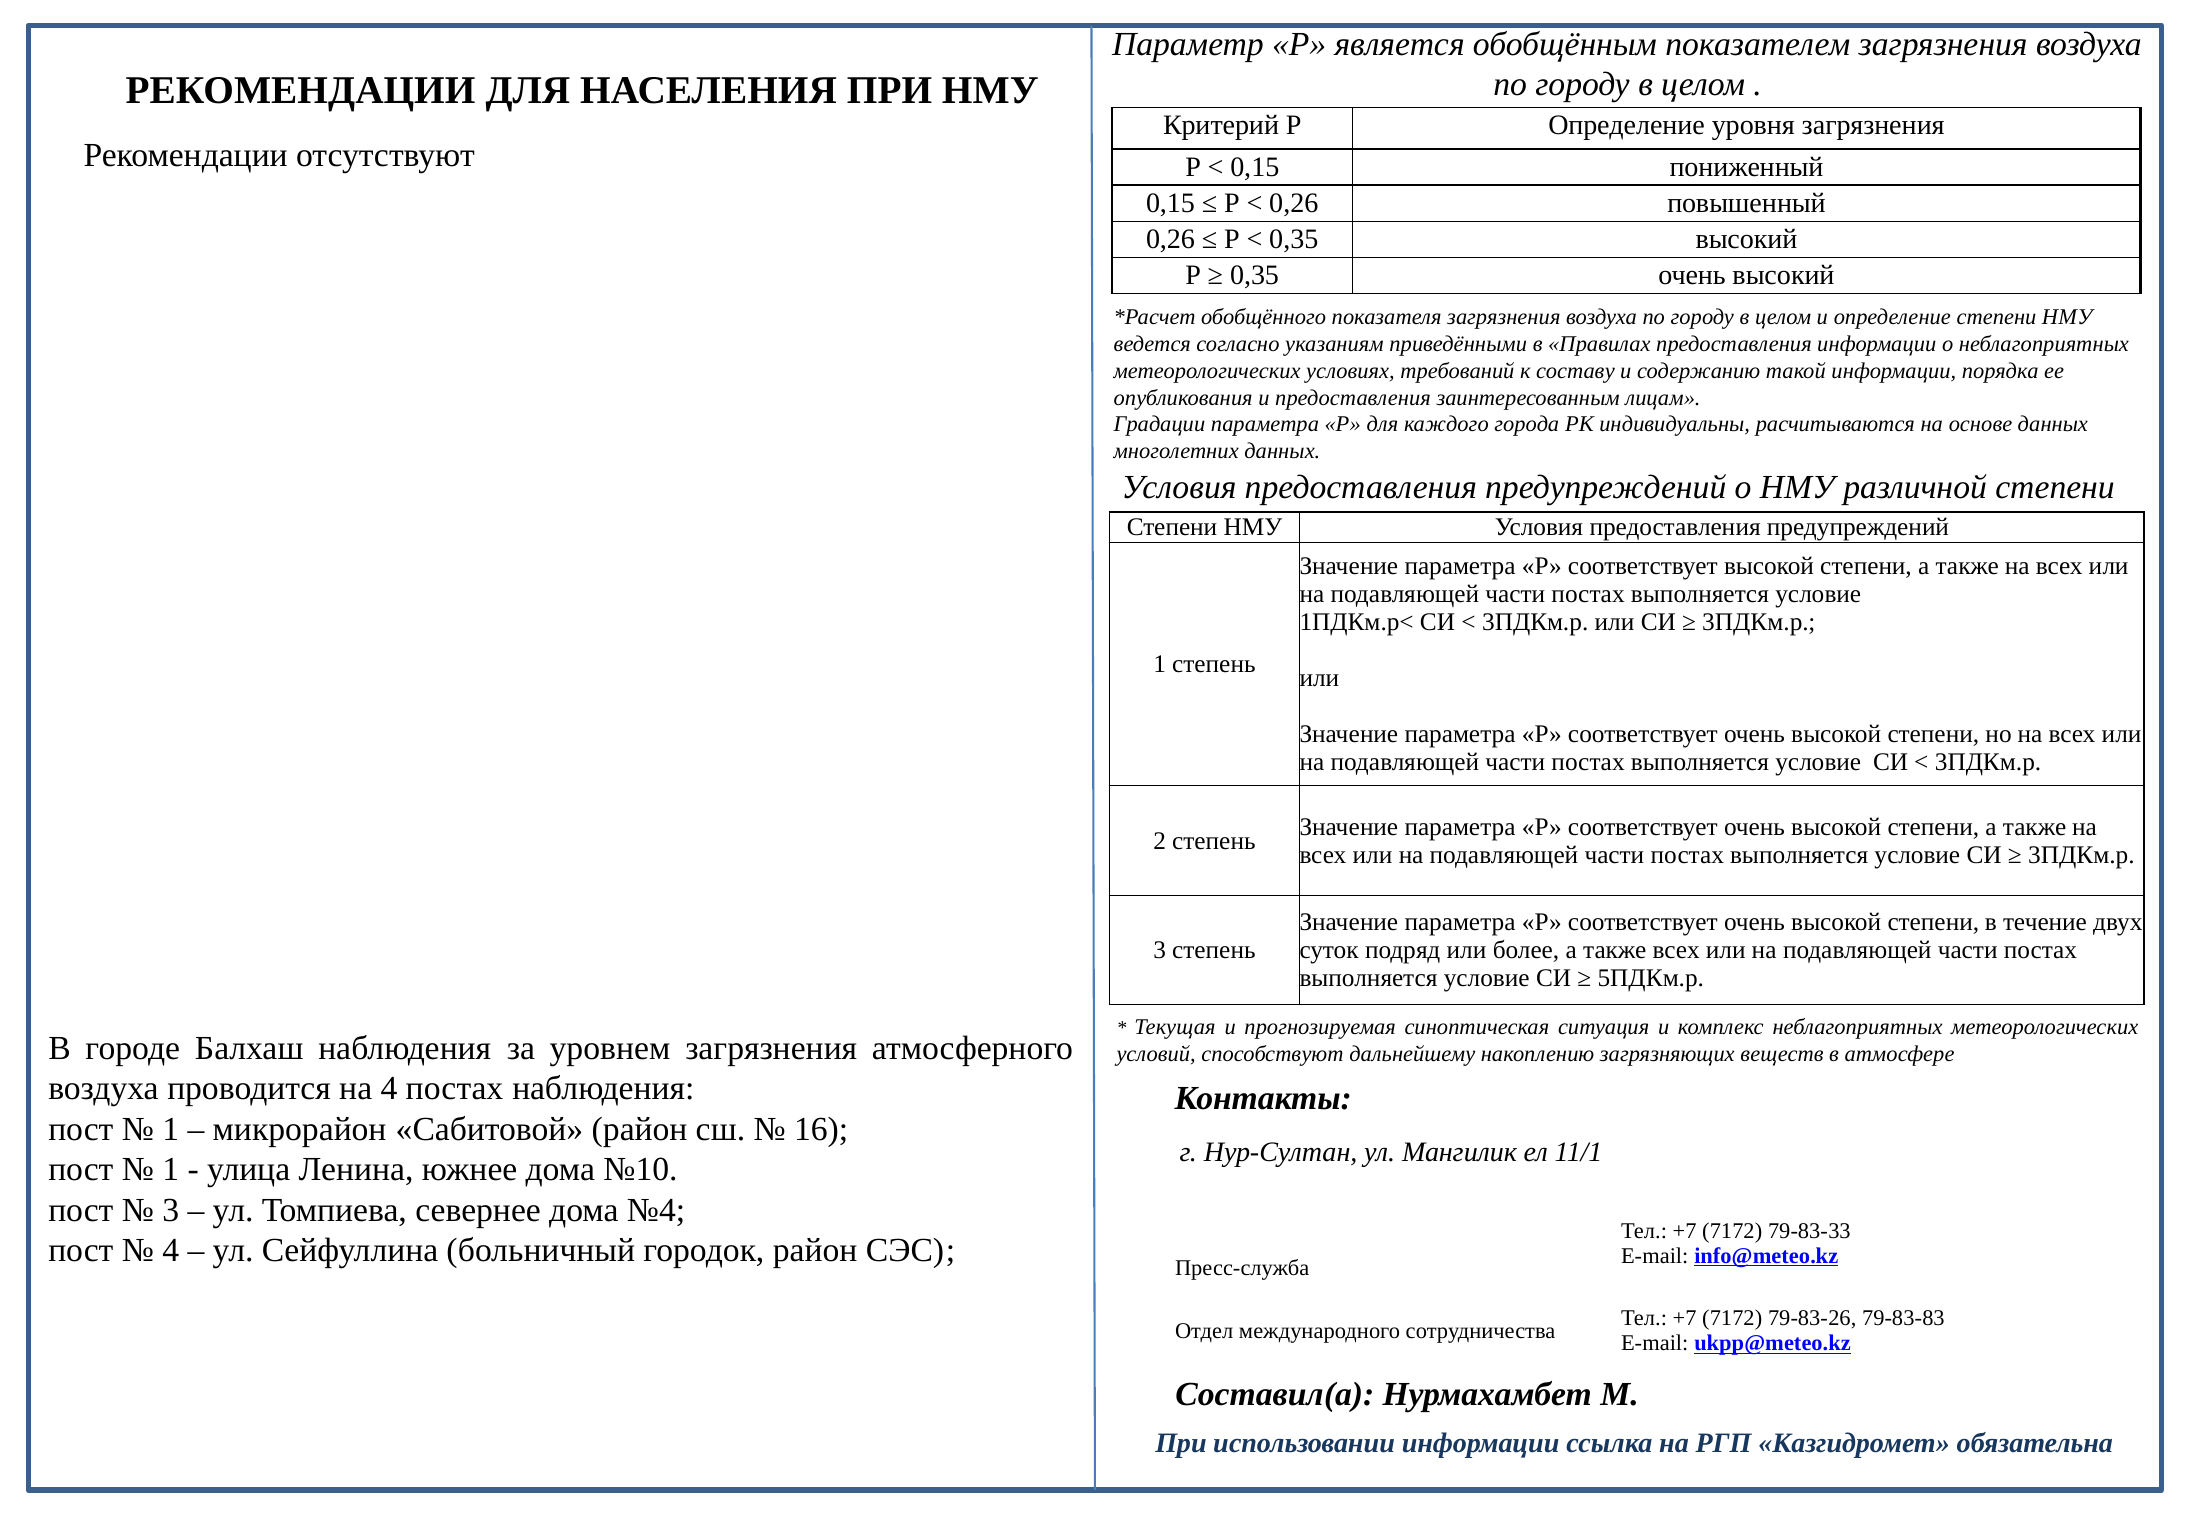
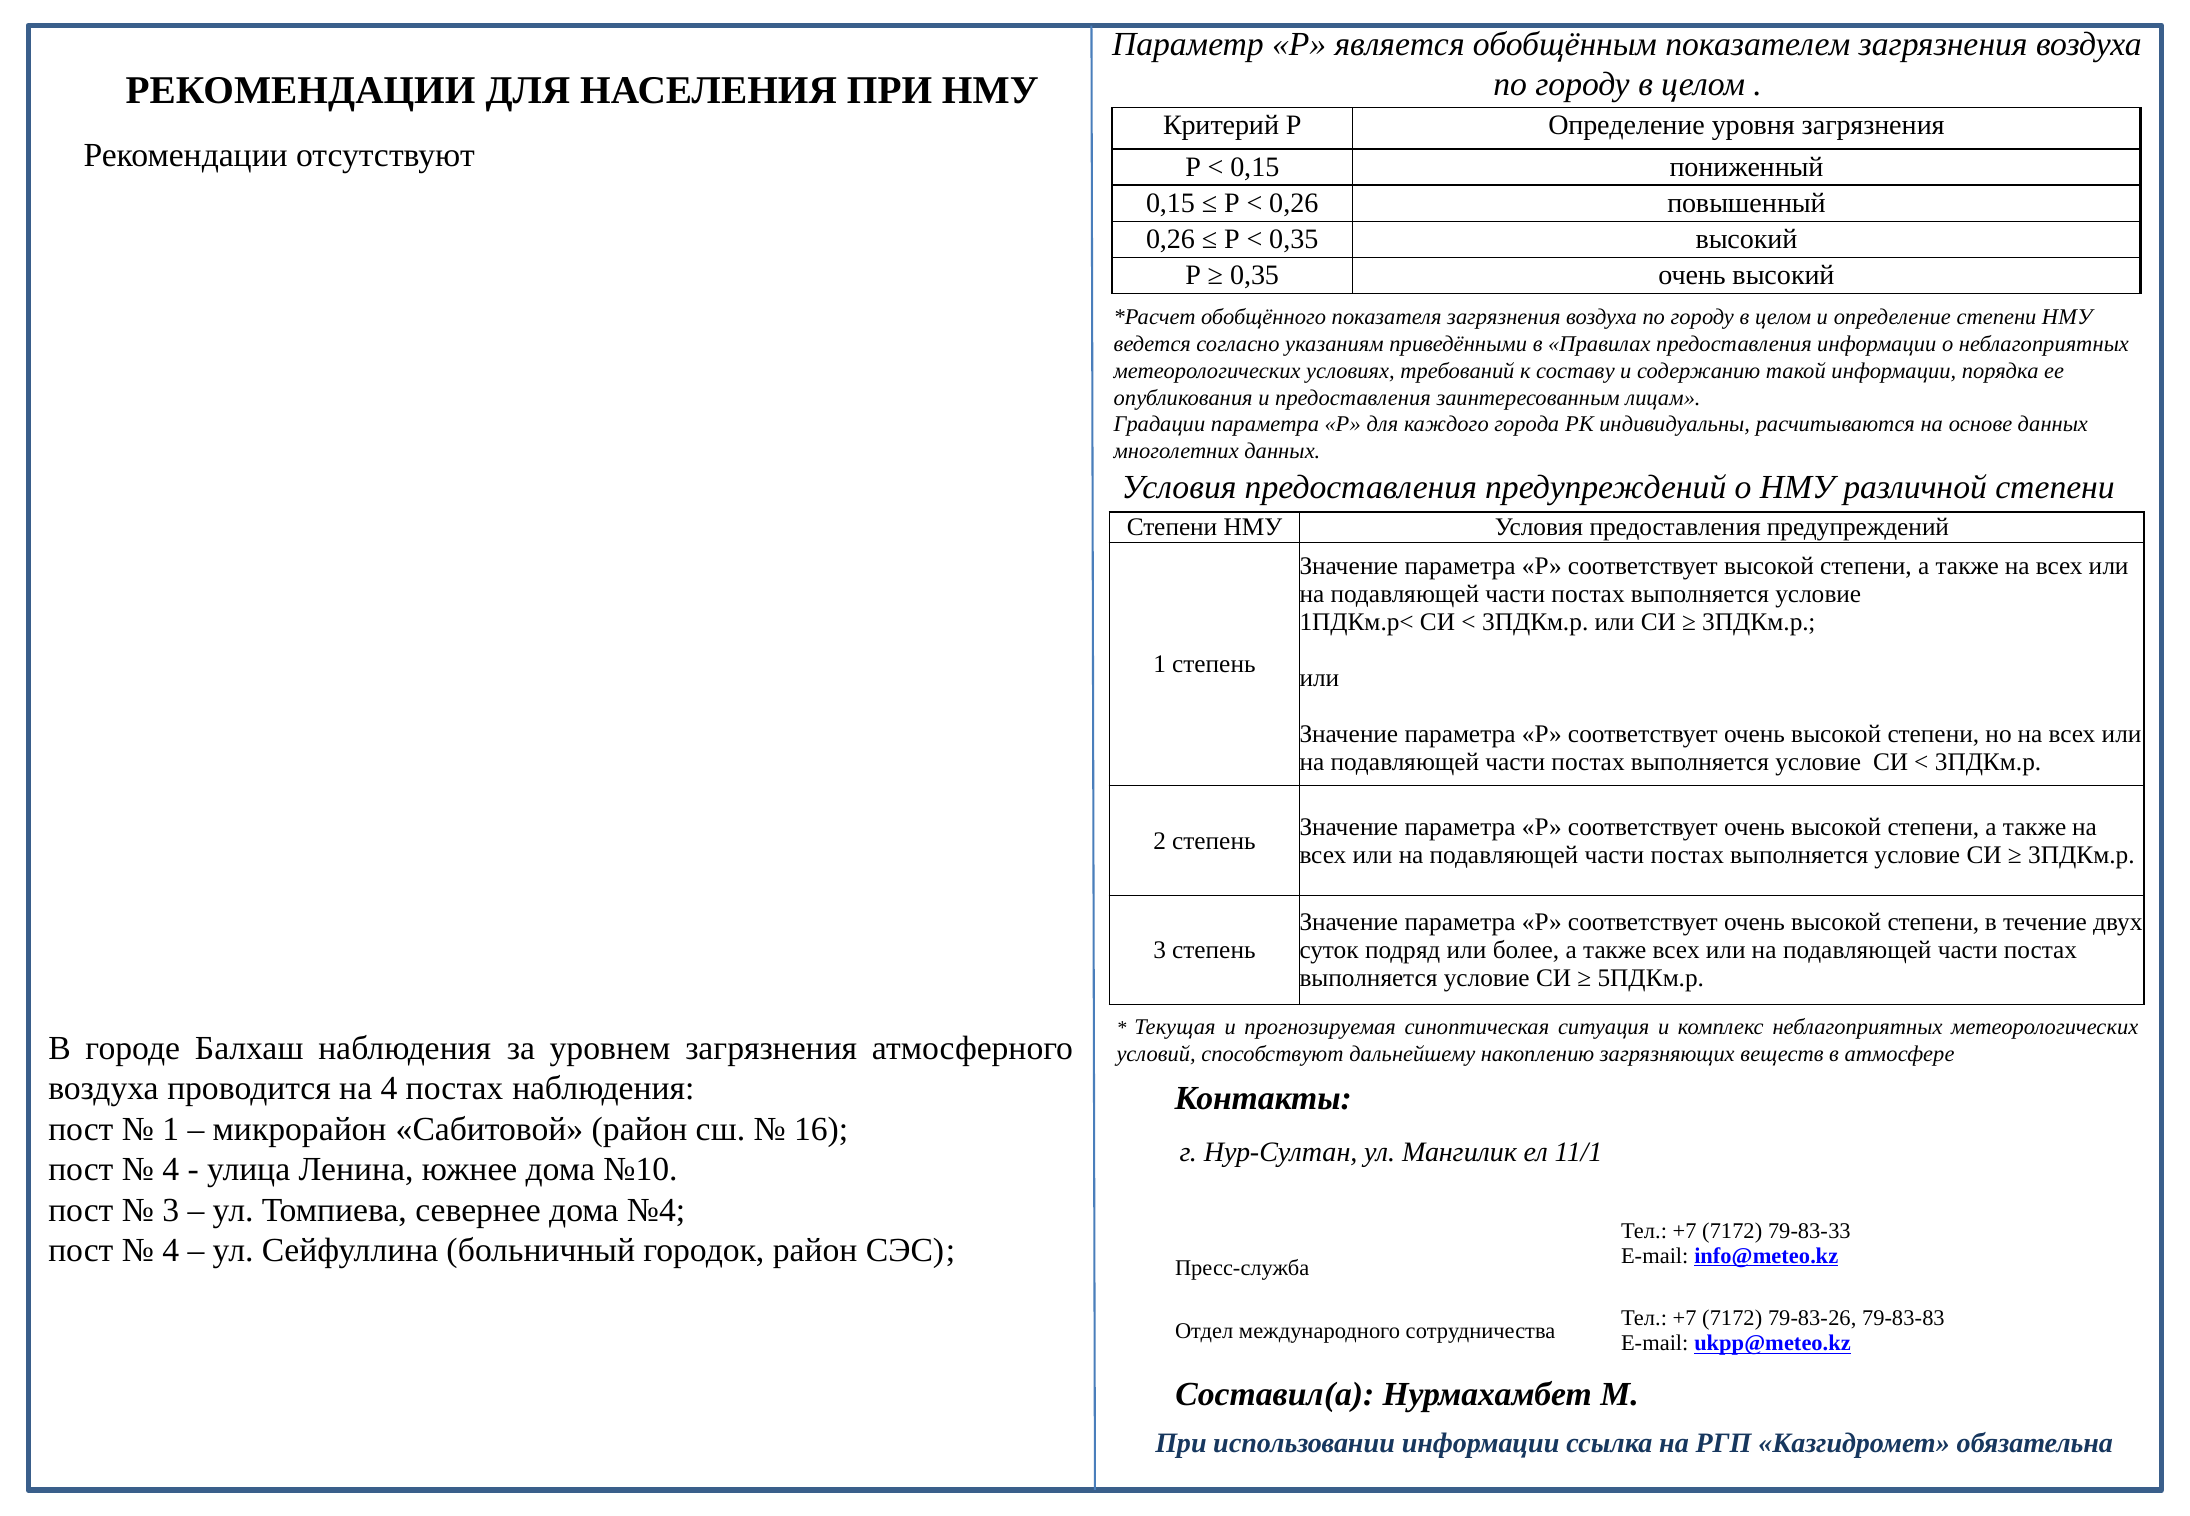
1: 1 -> 4 (171, 1170)
